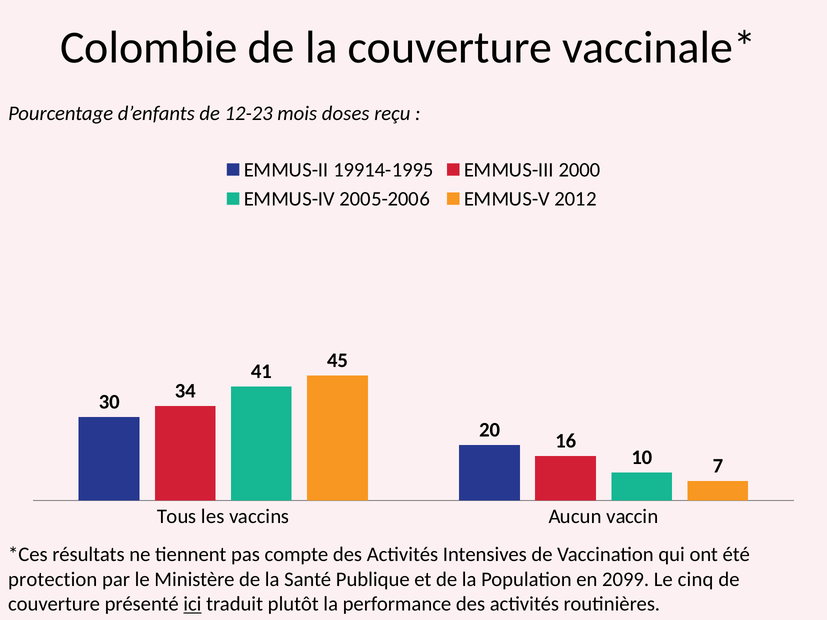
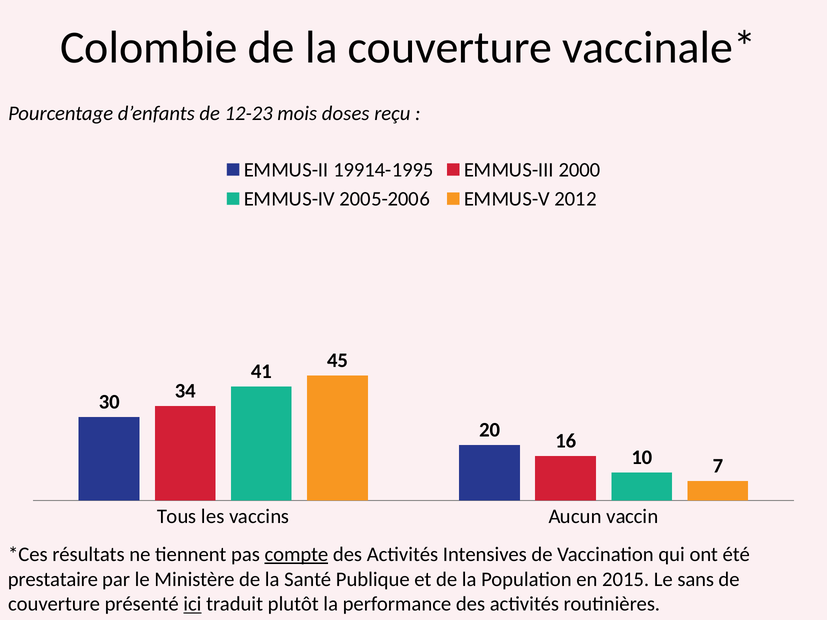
compte underline: none -> present (296, 555)
protection: protection -> prestataire (53, 579)
2099: 2099 -> 2015 (626, 579)
cinq: cinq -> sans (696, 579)
